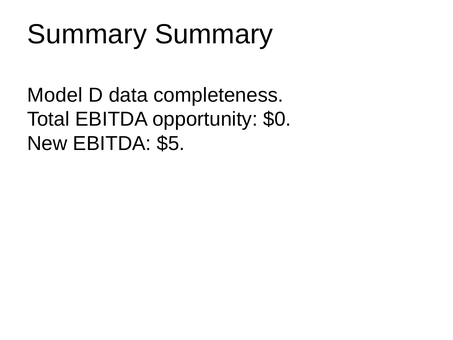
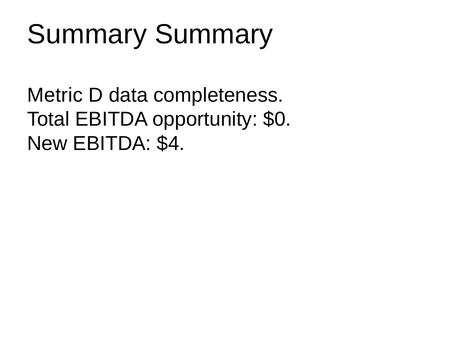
Model: Model -> Metric (55, 95)
$5: $5 -> $4 (171, 143)
